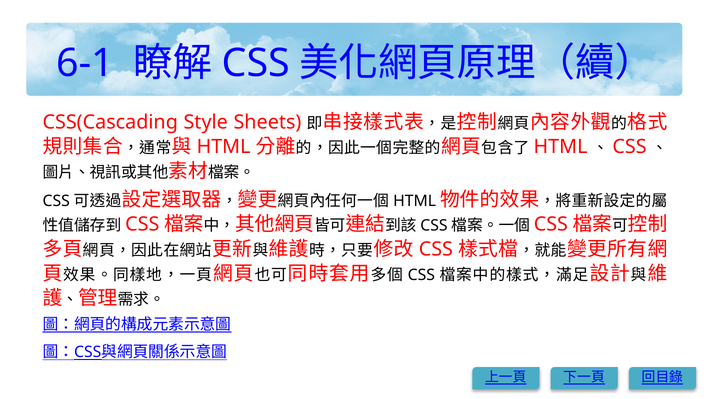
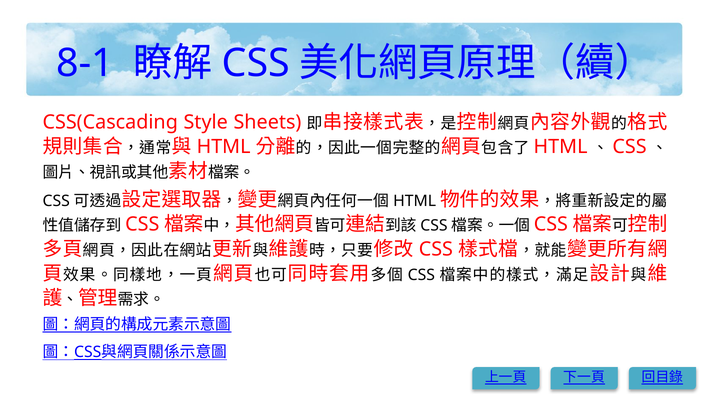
6-1: 6-1 -> 8-1 (85, 63)
